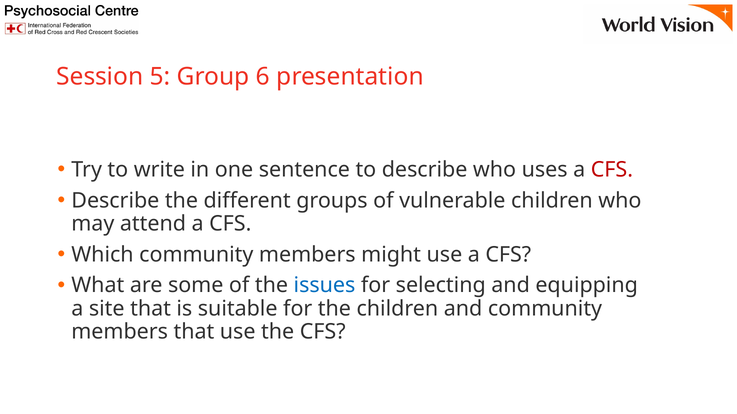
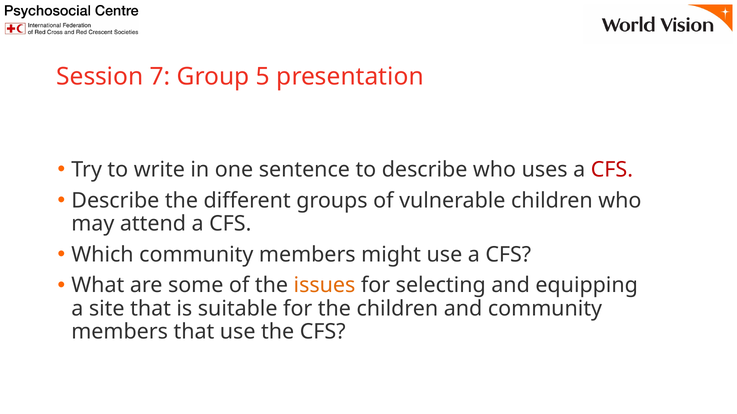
5: 5 -> 7 (160, 77)
6: 6 -> 5 (263, 77)
issues colour: blue -> orange (325, 286)
